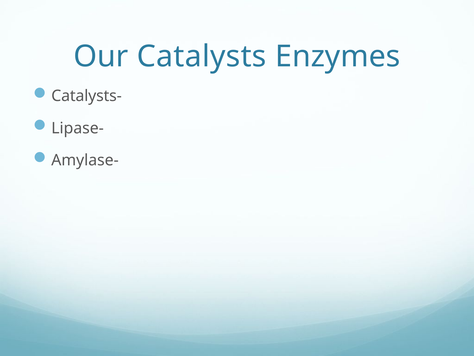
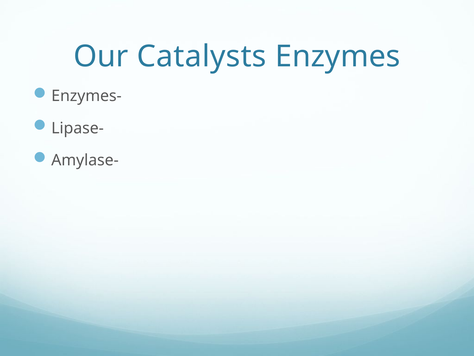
Catalysts-: Catalysts- -> Enzymes- (86, 96)
